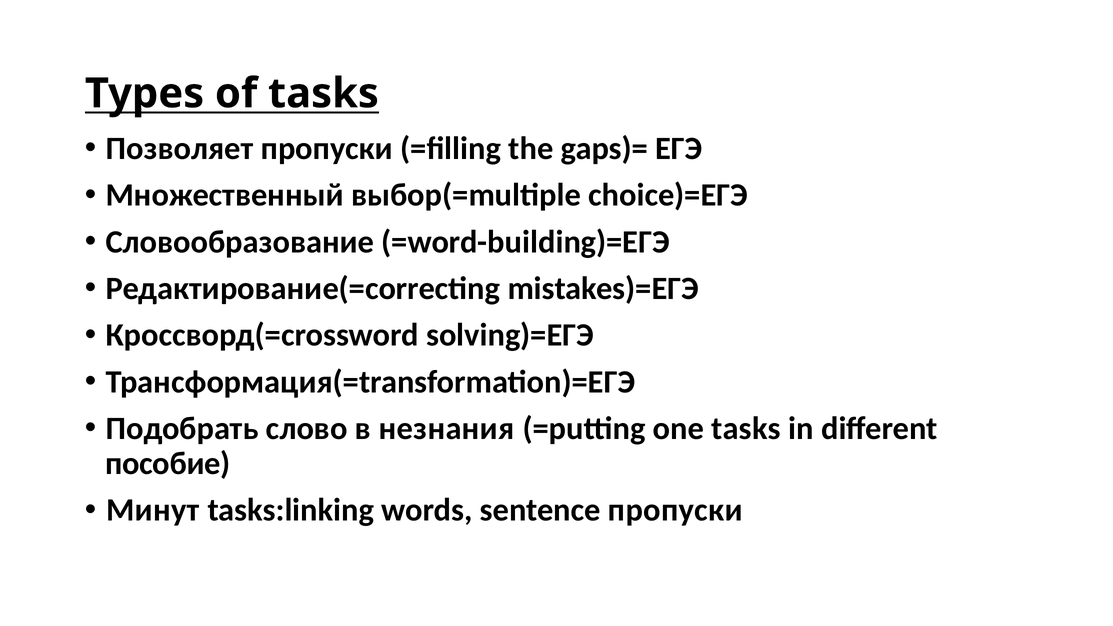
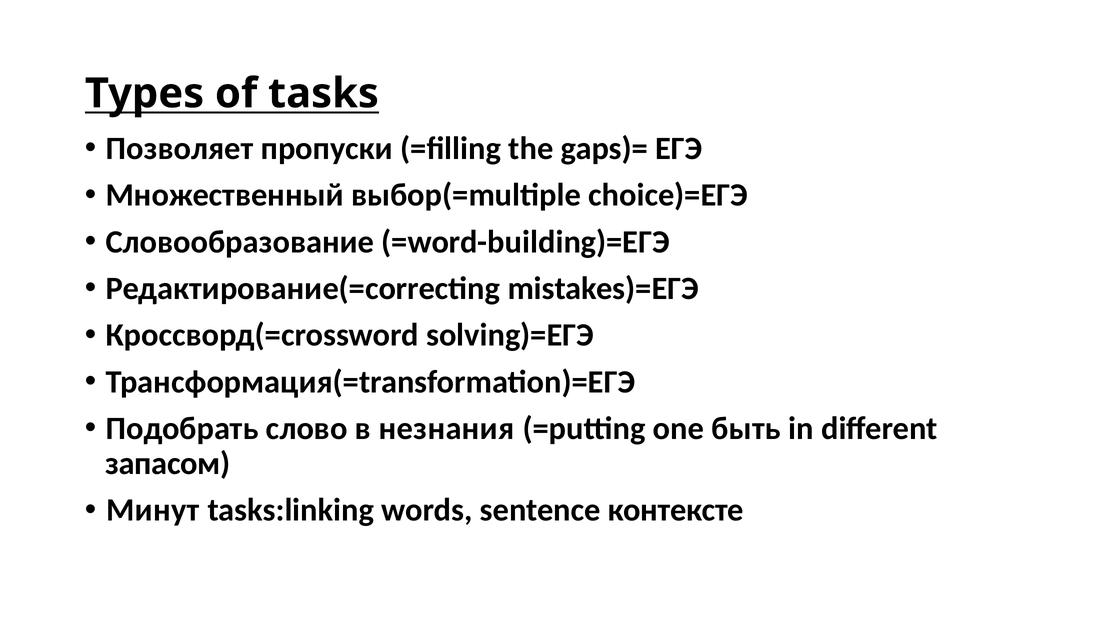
one tasks: tasks -> быть (746, 429)
пособие: пособие -> запасом (168, 464)
sentence пропуски: пропуски -> контексте (676, 510)
